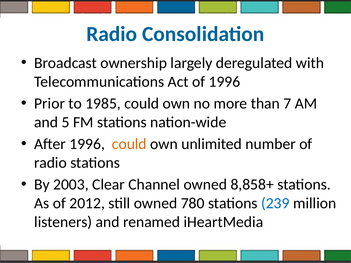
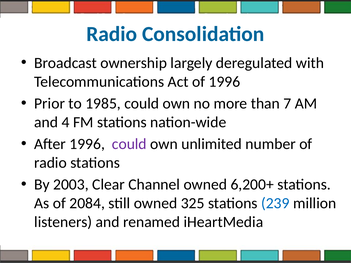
5: 5 -> 4 (66, 122)
could colour: orange -> purple (129, 144)
8,858+: 8,858+ -> 6,200+ (252, 185)
2012: 2012 -> 2084 (87, 203)
780: 780 -> 325 (193, 203)
